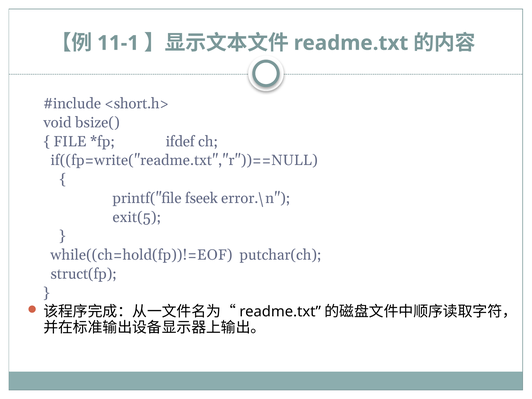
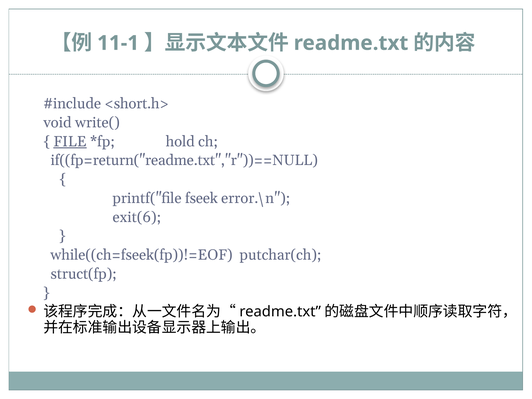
bsize(: bsize( -> write( (97, 123)
FILE underline: none -> present (70, 141)
ifdef: ifdef -> hold (180, 141)
if((fp=write("readme.txt","r"))==NULL: if((fp=write("readme.txt","r"))==NULL -> if((fp=return("readme.txt","r"))==NULL (184, 160)
exit(5: exit(5 -> exit(6 (137, 217)
while((ch=hold(fp))!=EOF: while((ch=hold(fp))!=EOF -> while((ch=fseek(fp))!=EOF (142, 255)
